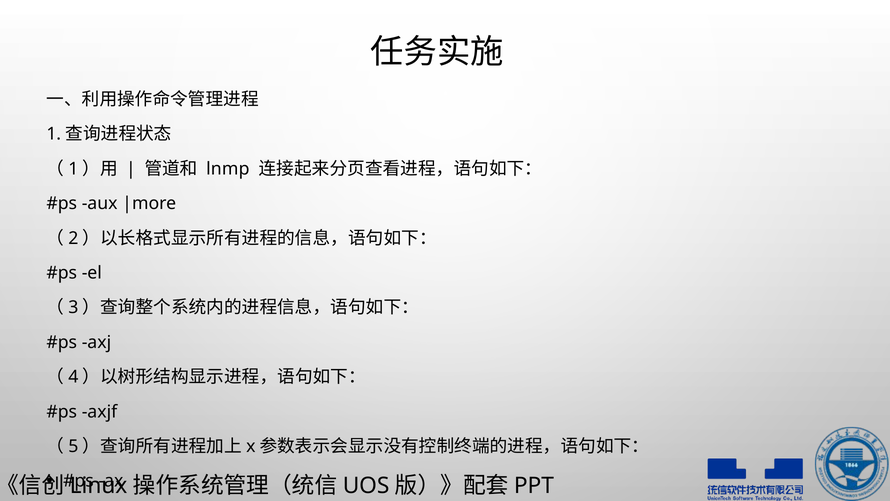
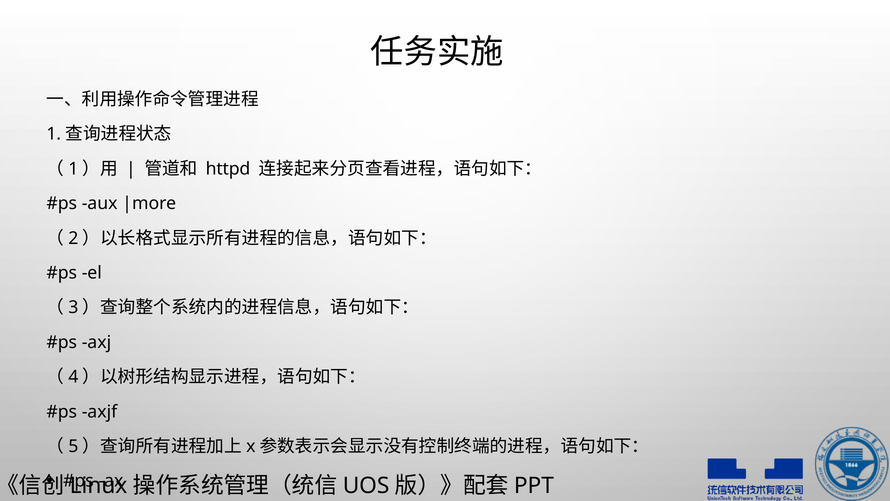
lnmp: lnmp -> httpd (228, 169)
